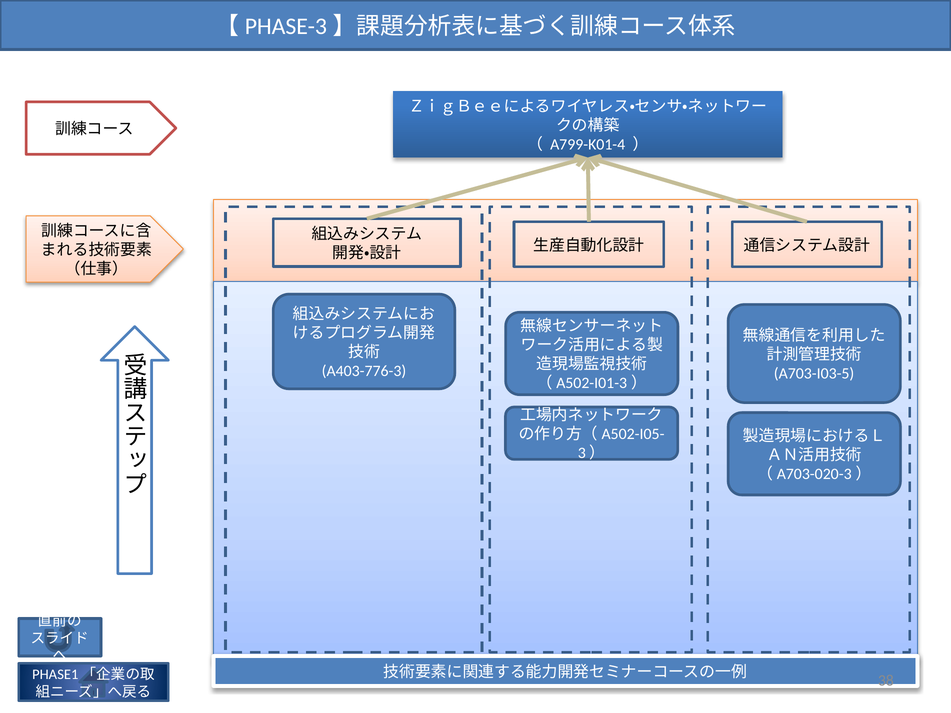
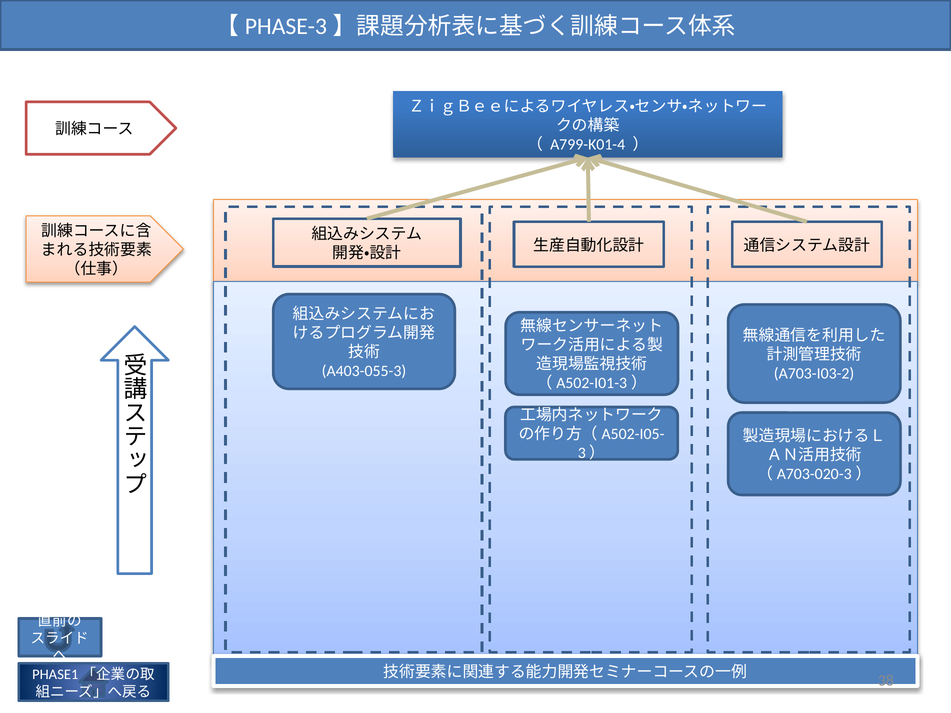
A403-776-3: A403-776-3 -> A403-055-3 (364, 371)
A703-I03-5: A703-I03-5 -> A703-I03-2 (814, 374)
